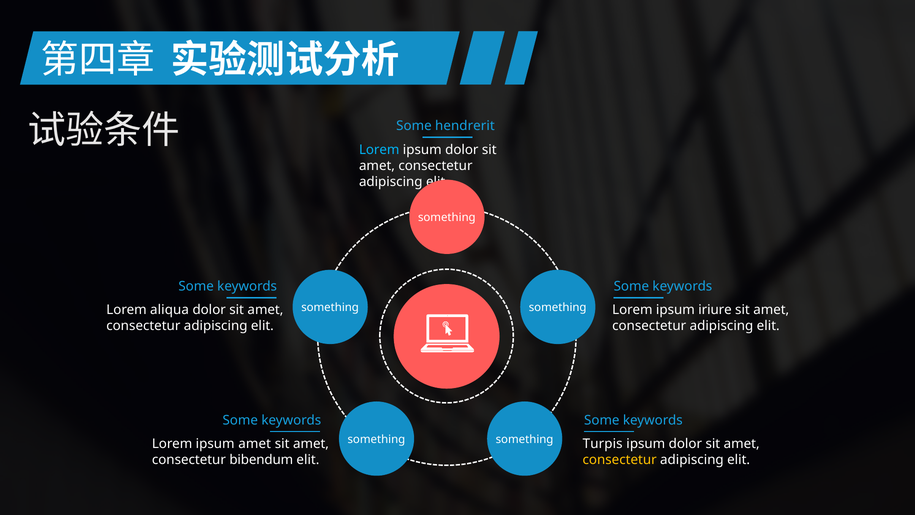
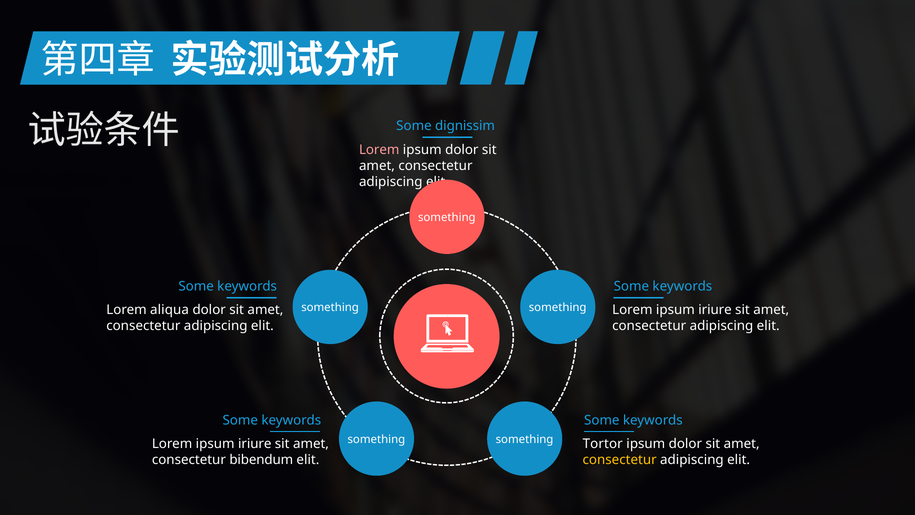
Lorem colour: light blue -> pink (379, 150)
hendrerit: hendrerit -> dignissim (465, 126)
amet: amet -> iriure (255, 444)
Turpis: Turpis -> Tortor (603, 444)
